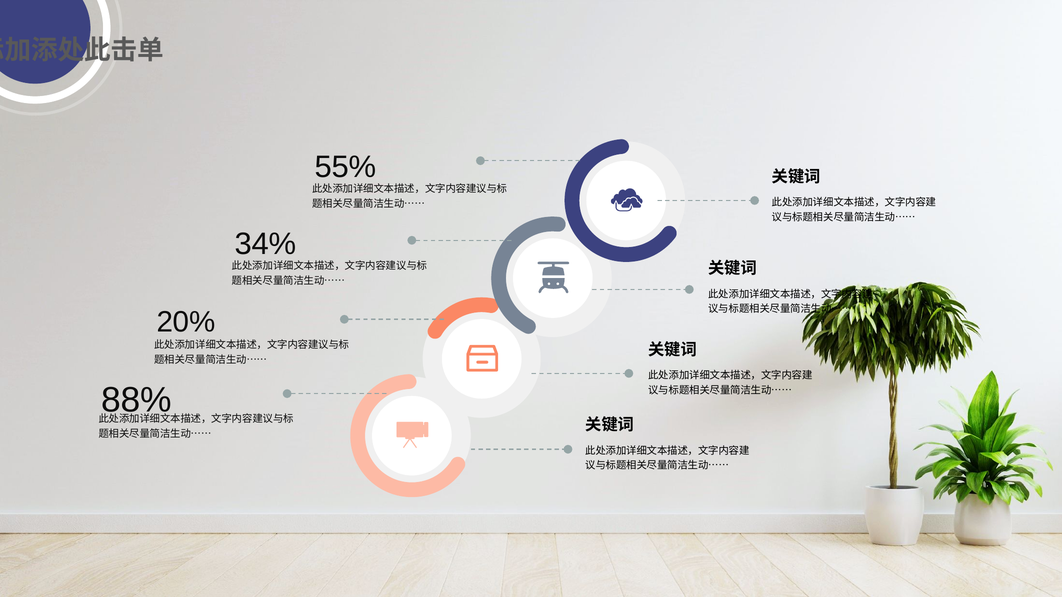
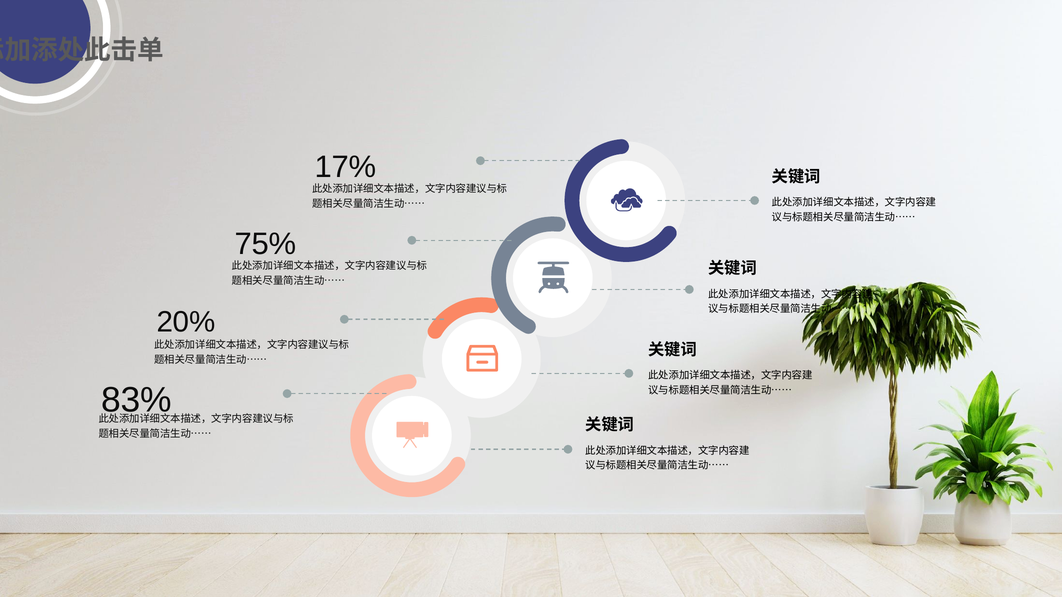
55%: 55% -> 17% (346, 167)
34%: 34% -> 75% (265, 244)
88%: 88% -> 83% (136, 400)
